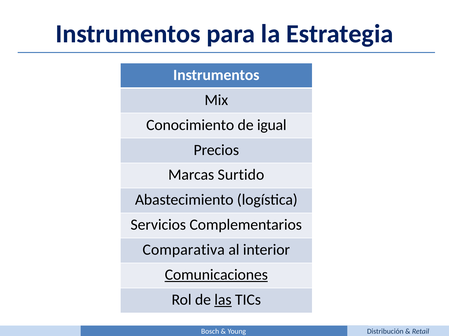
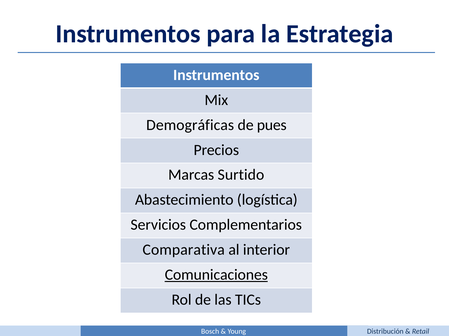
Conocimiento: Conocimiento -> Demográficas (190, 125)
igual: igual -> pues (272, 125)
las underline: present -> none (223, 300)
